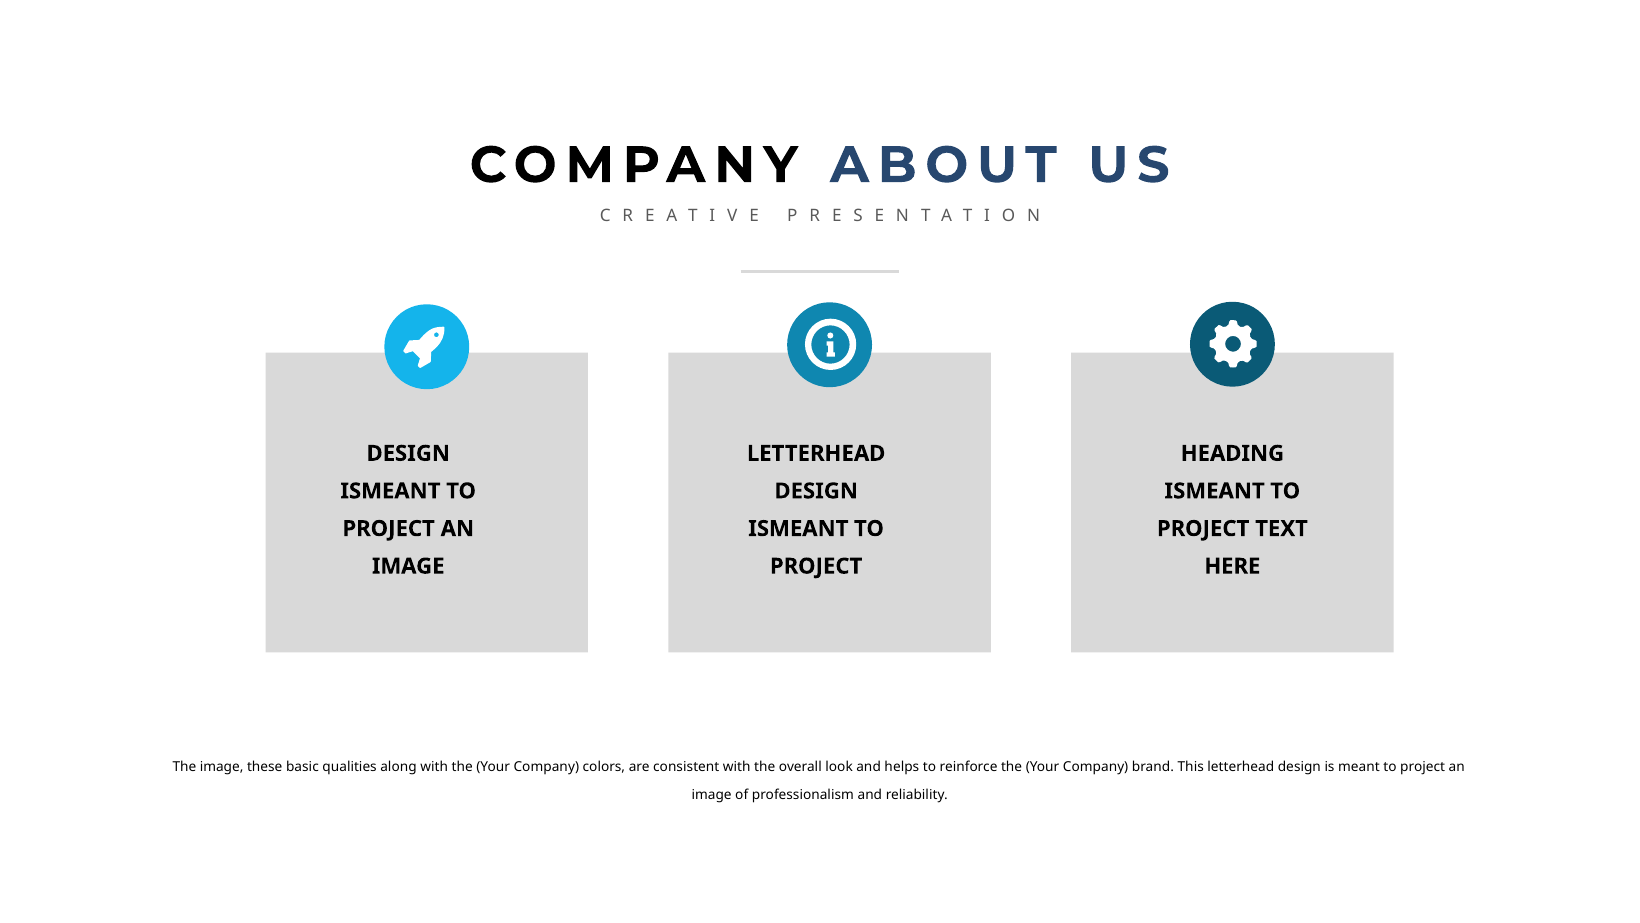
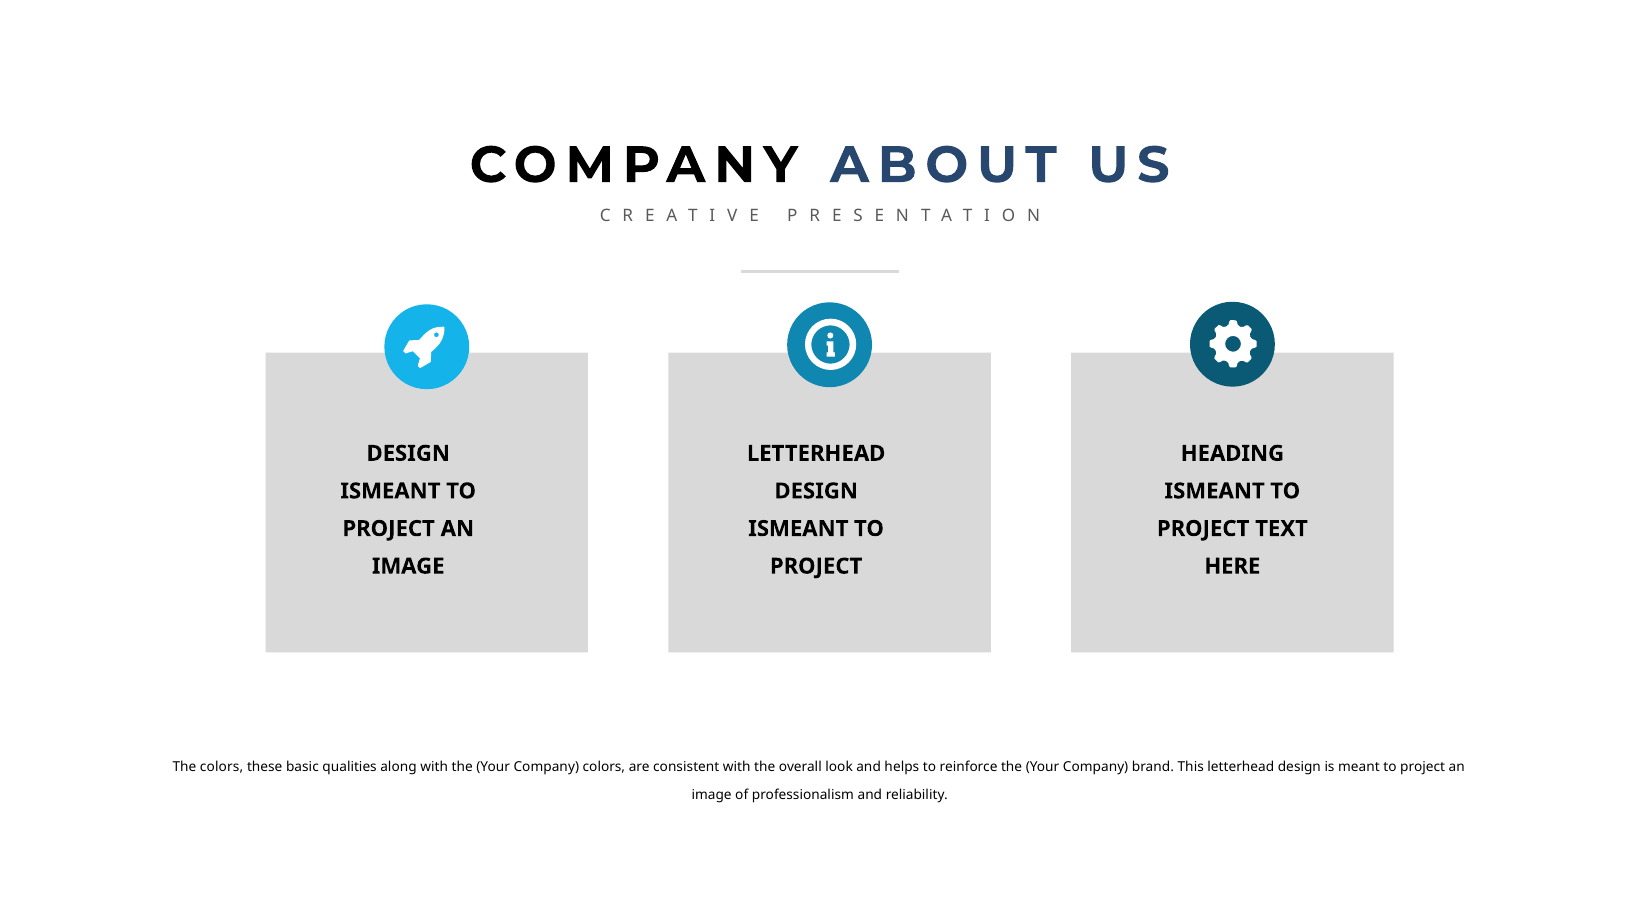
The image: image -> colors (222, 767)
